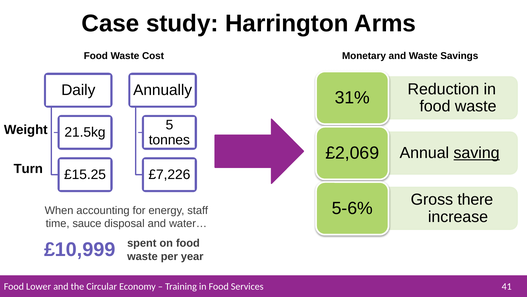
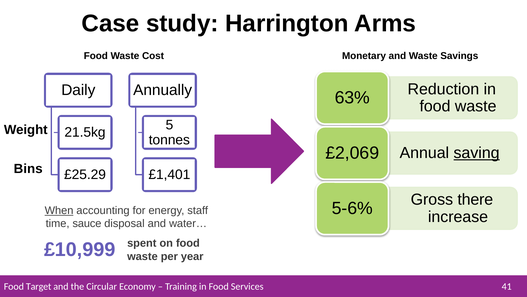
31%: 31% -> 63% (352, 98)
Turn: Turn -> Bins (28, 169)
£15.25: £15.25 -> £25.29 (85, 174)
£7,226: £7,226 -> £1,401 (169, 174)
When underline: none -> present (59, 210)
Lower: Lower -> Target (39, 286)
